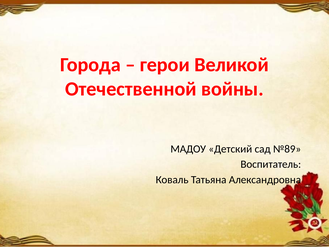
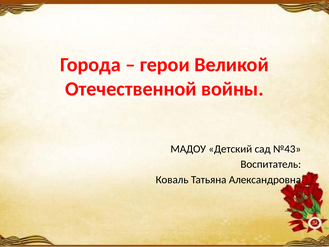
№89: №89 -> №43 (287, 149)
